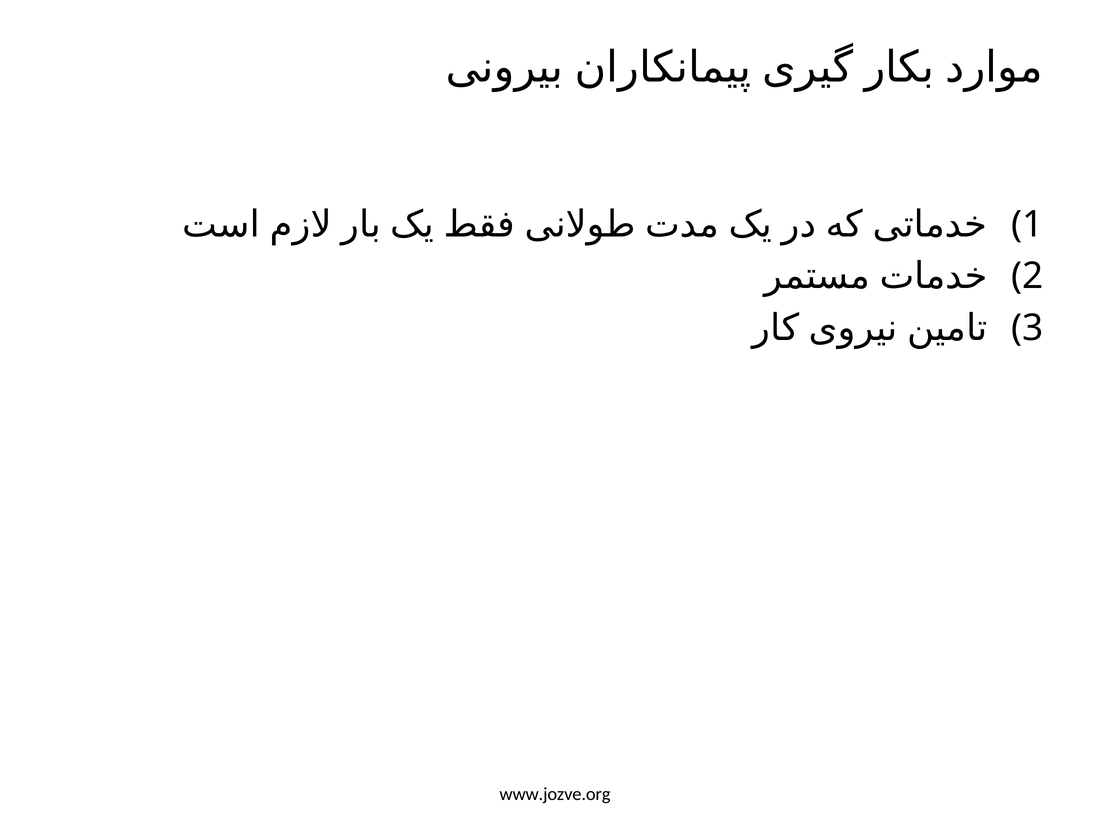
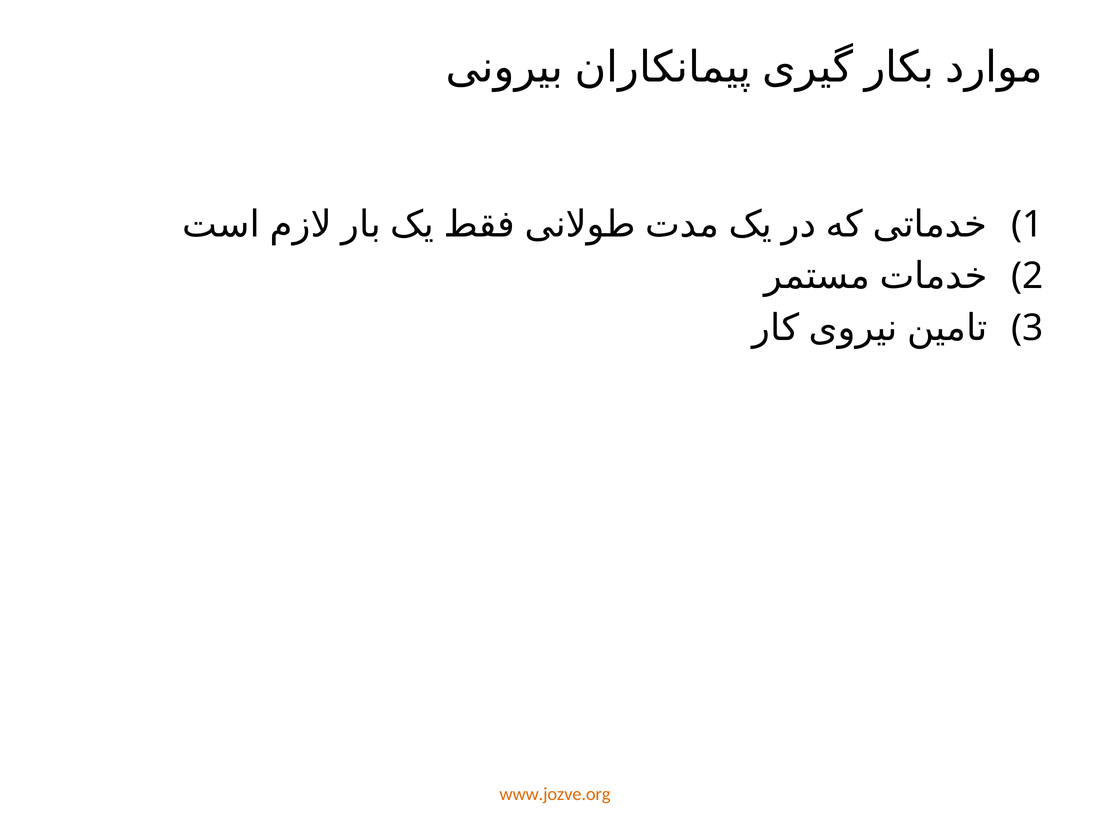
www.jozve.org colour: black -> orange (555, 795)
